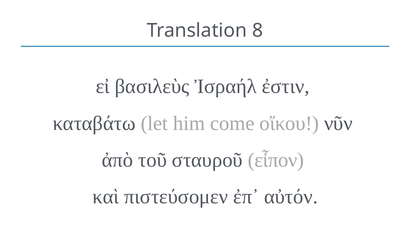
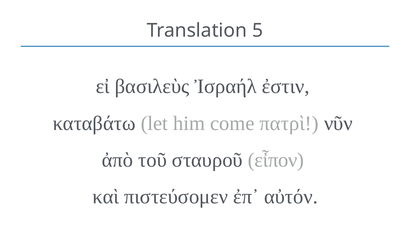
8: 8 -> 5 (258, 30)
οἴκου: οἴκου -> πατρὶ (289, 124)
